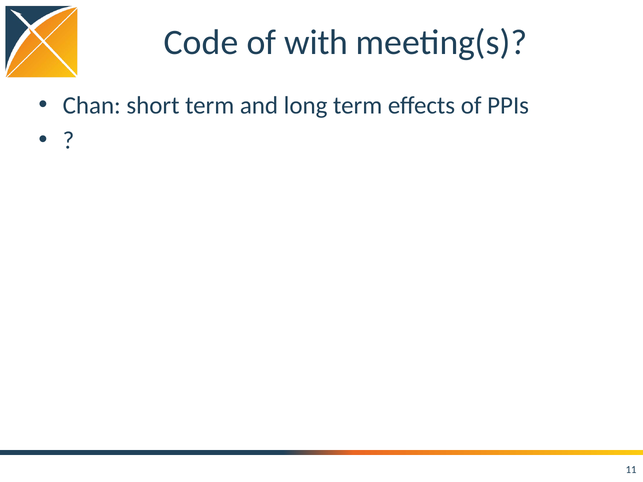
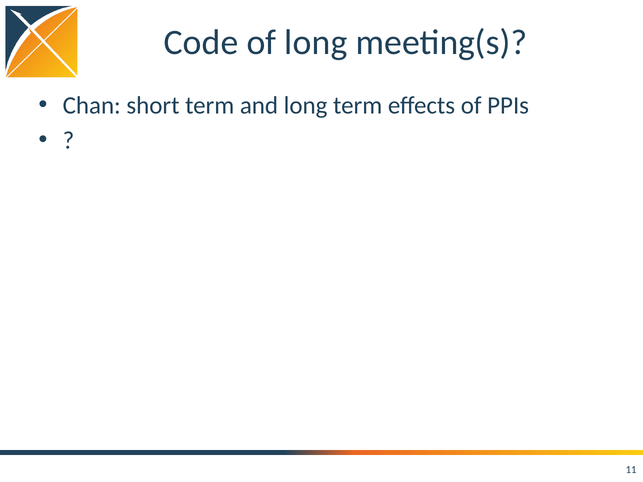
of with: with -> long (316, 43)
